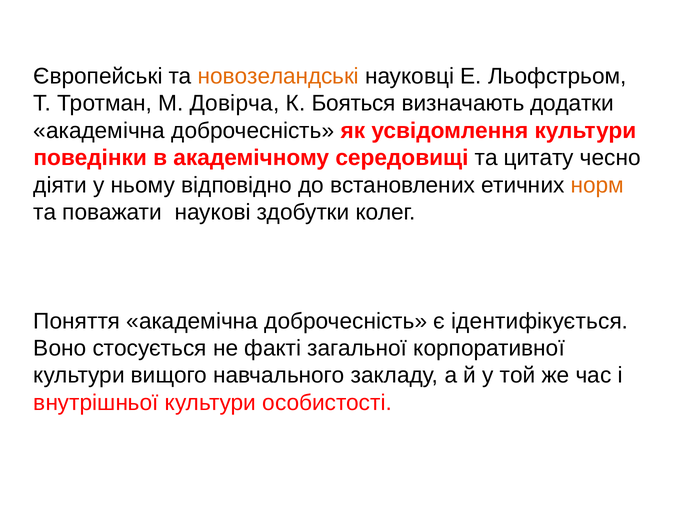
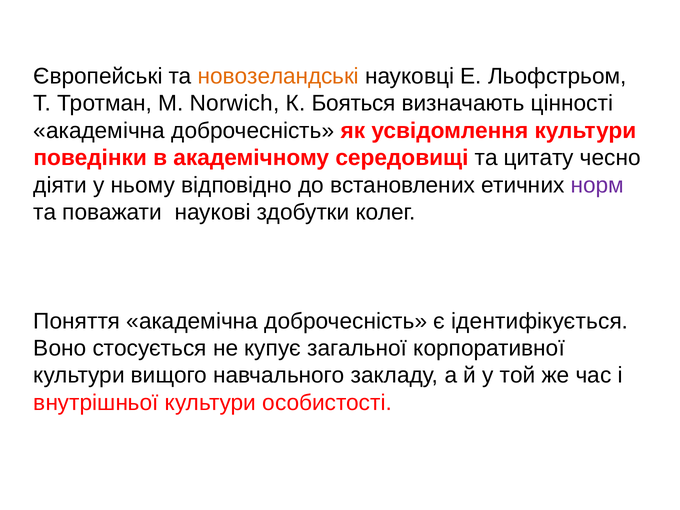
Довірча: Довірча -> Norwich (235, 103)
додатки: додатки -> цінності (572, 103)
норм colour: orange -> purple (597, 185)
факті: факті -> купує (273, 348)
